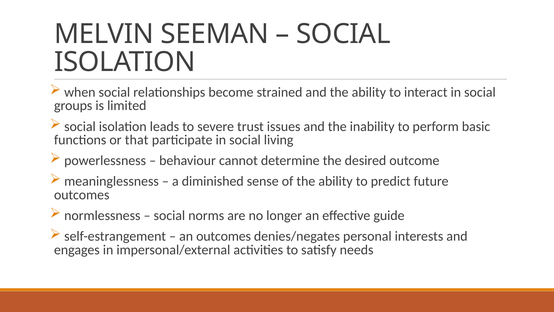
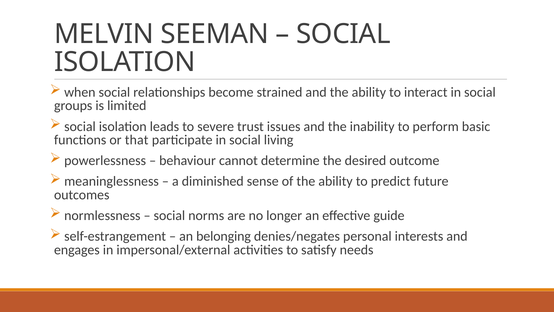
an outcomes: outcomes -> belonging (224, 236)
